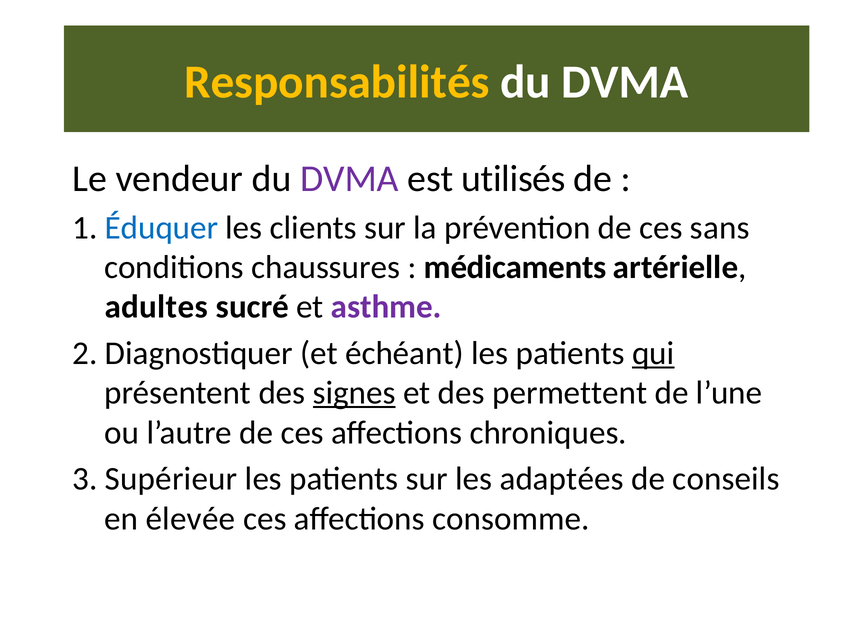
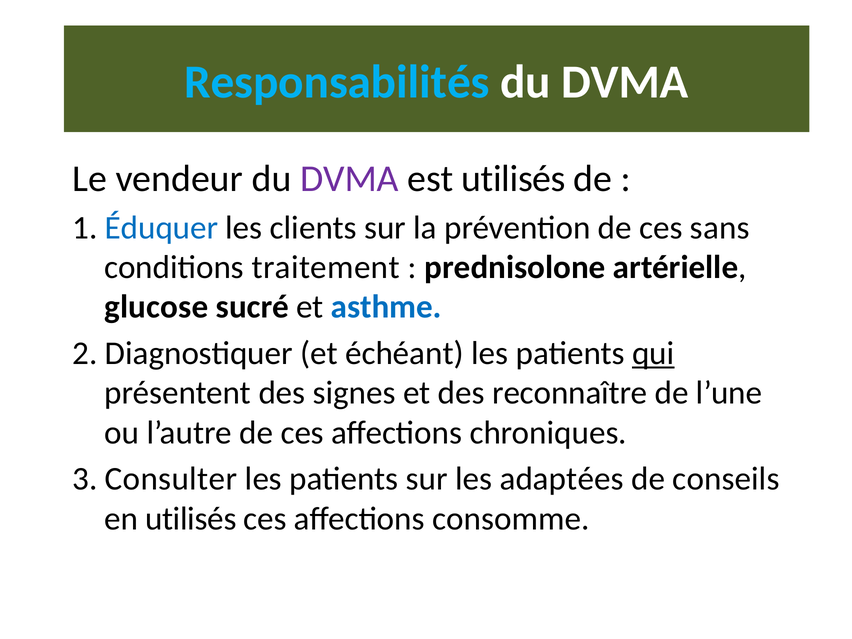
Responsabilités colour: yellow -> light blue (337, 82)
chaussures: chaussures -> traitement (326, 267)
médicaments: médicaments -> prednisolone (515, 267)
adultes: adultes -> glucose (156, 307)
asthme colour: purple -> blue (386, 307)
signes underline: present -> none (354, 393)
permettent: permettent -> reconnaître (570, 393)
Supérieur: Supérieur -> Consulter (171, 479)
en élevée: élevée -> utilisés (191, 519)
